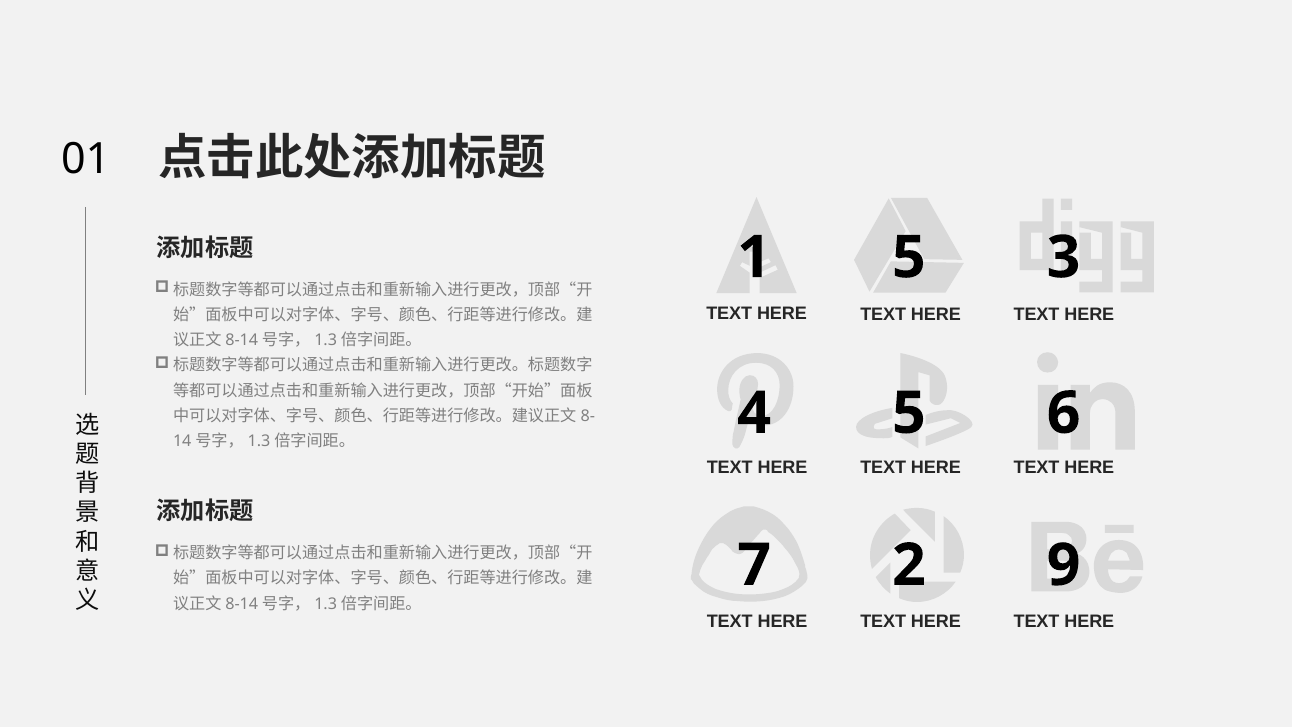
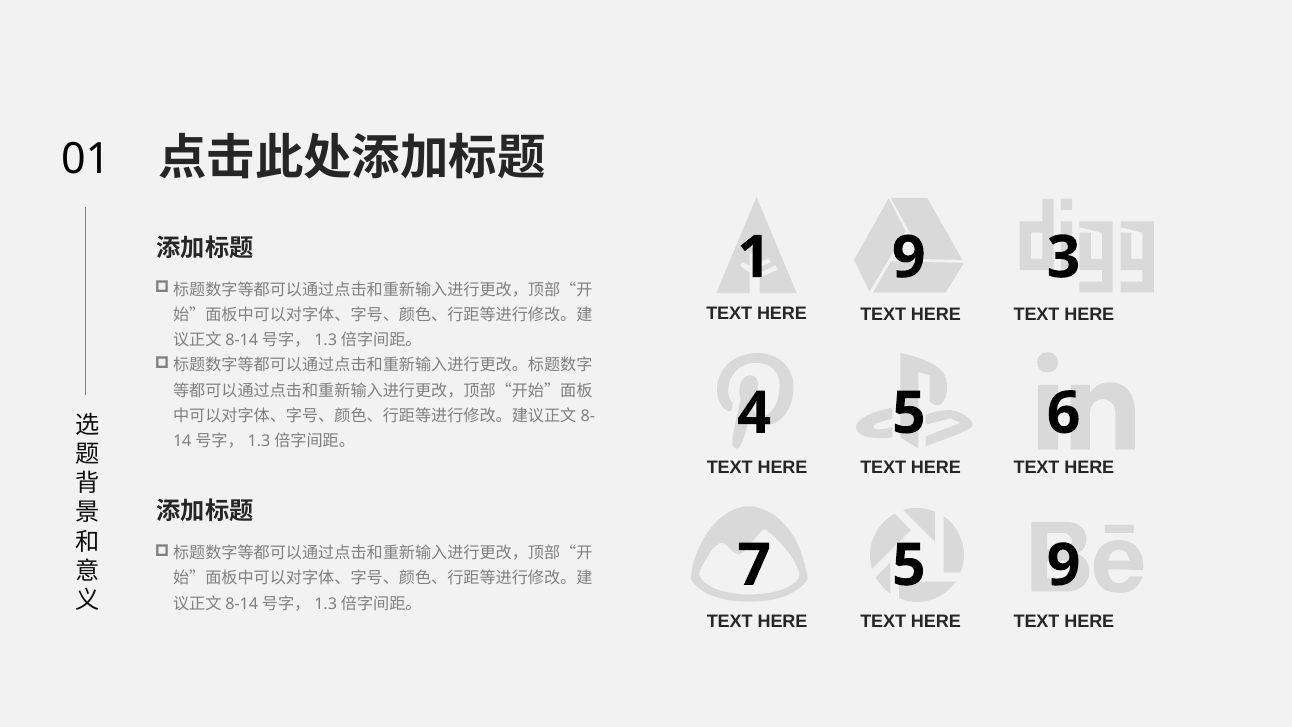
1 5: 5 -> 9 (909, 258)
7 2: 2 -> 5 (909, 565)
